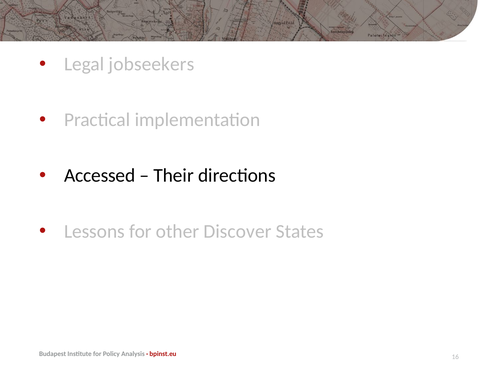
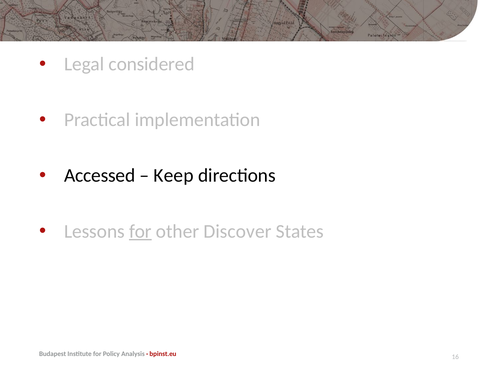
jobseekers: jobseekers -> considered (152, 64)
Their: Their -> Keep (173, 175)
for underline: none -> present (140, 231)
